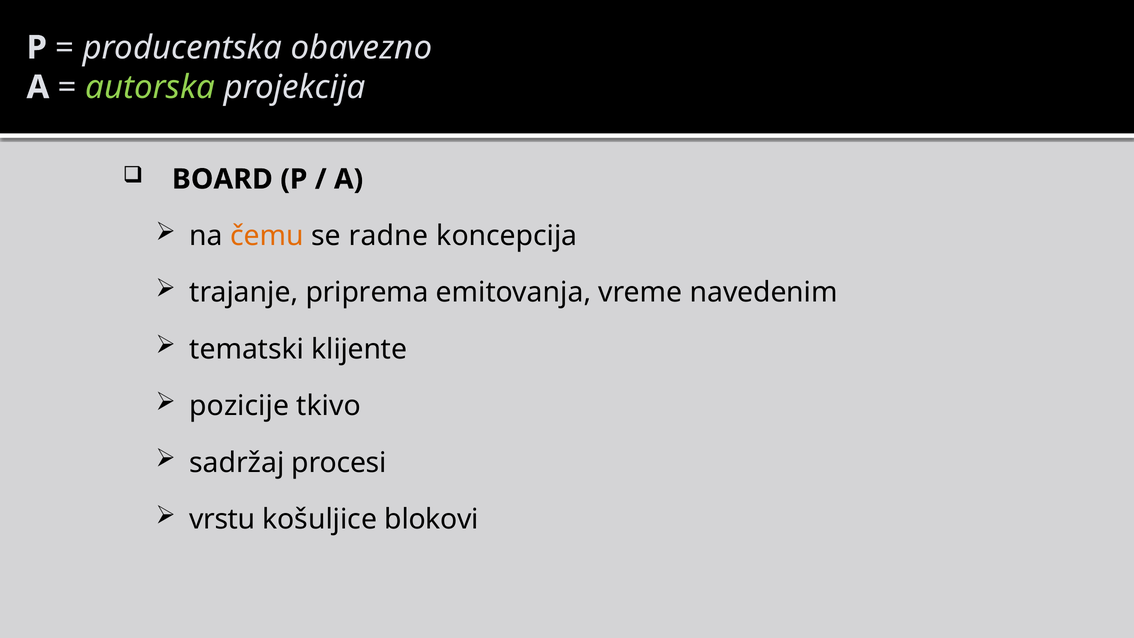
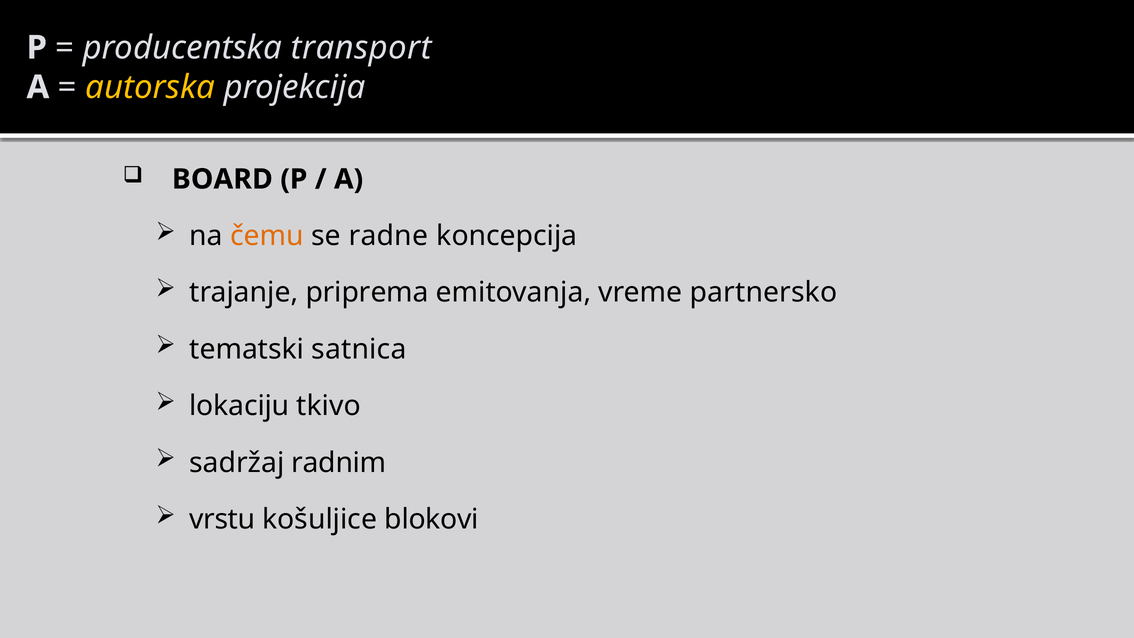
obavezno: obavezno -> transport (361, 48)
autorska colour: light green -> yellow (150, 87)
navedenim: navedenim -> partnersko (764, 293)
klijente: klijente -> satnica (359, 349)
pozicije: pozicije -> lokaciju (239, 406)
procesi: procesi -> radnim (339, 463)
